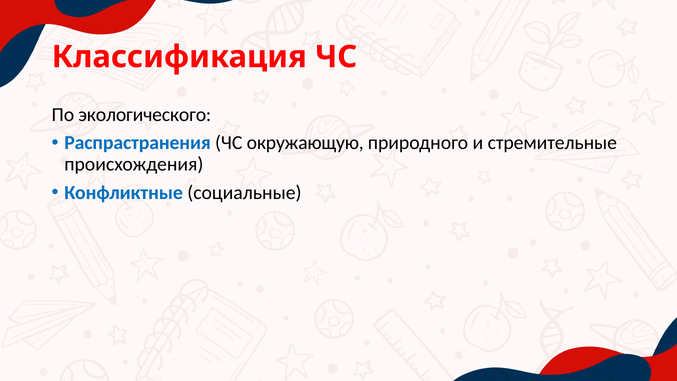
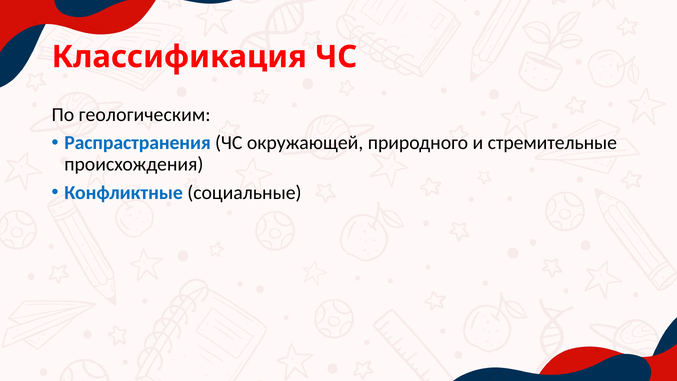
экологического: экологического -> геологическим (145, 114)
окружающую: окружающую -> окружающей (305, 143)
